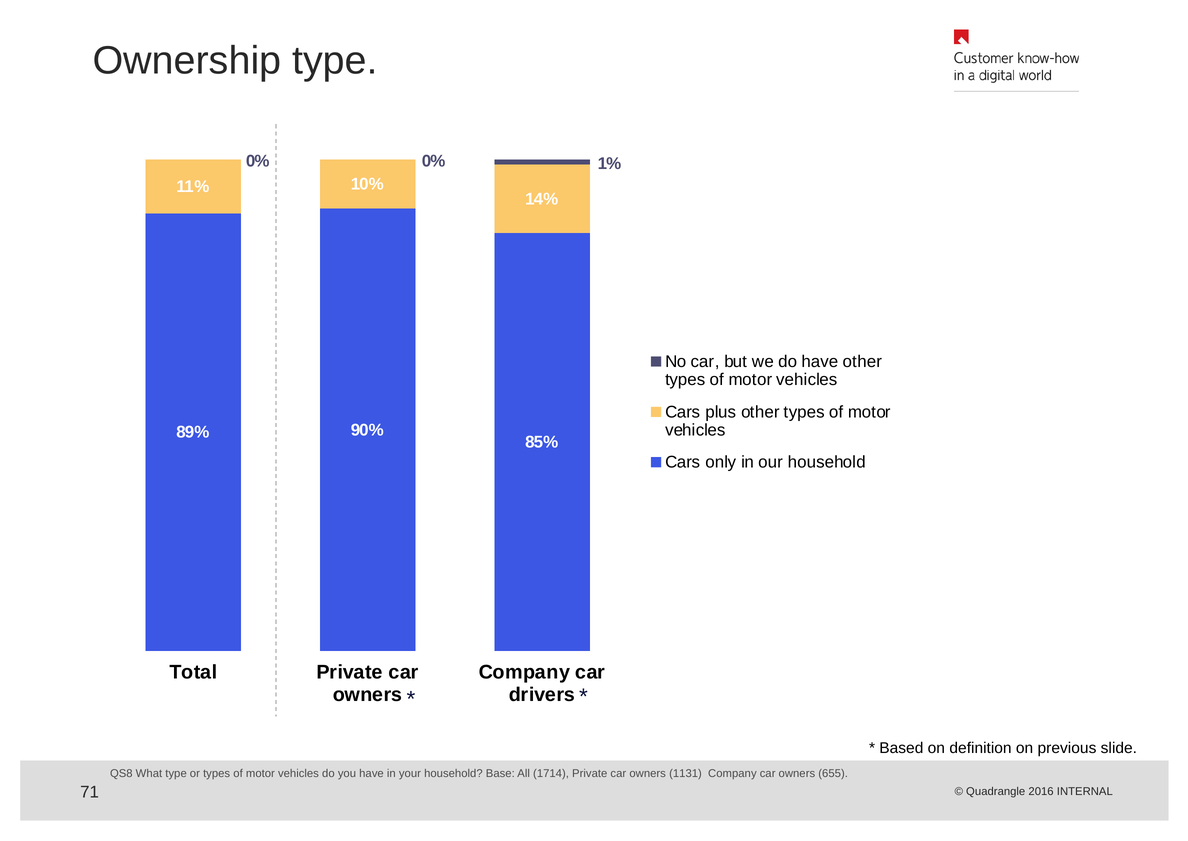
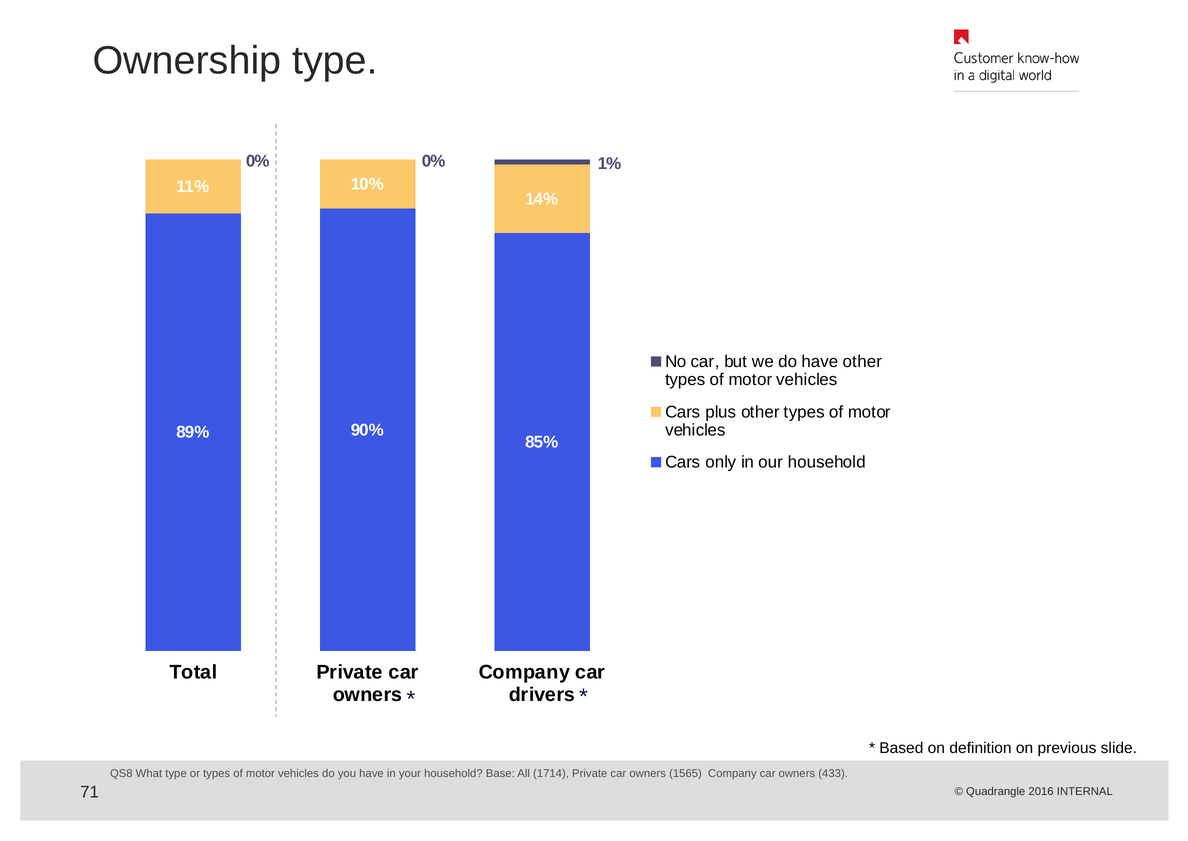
1131: 1131 -> 1565 (685, 773)
655: 655 -> 433 (833, 773)
